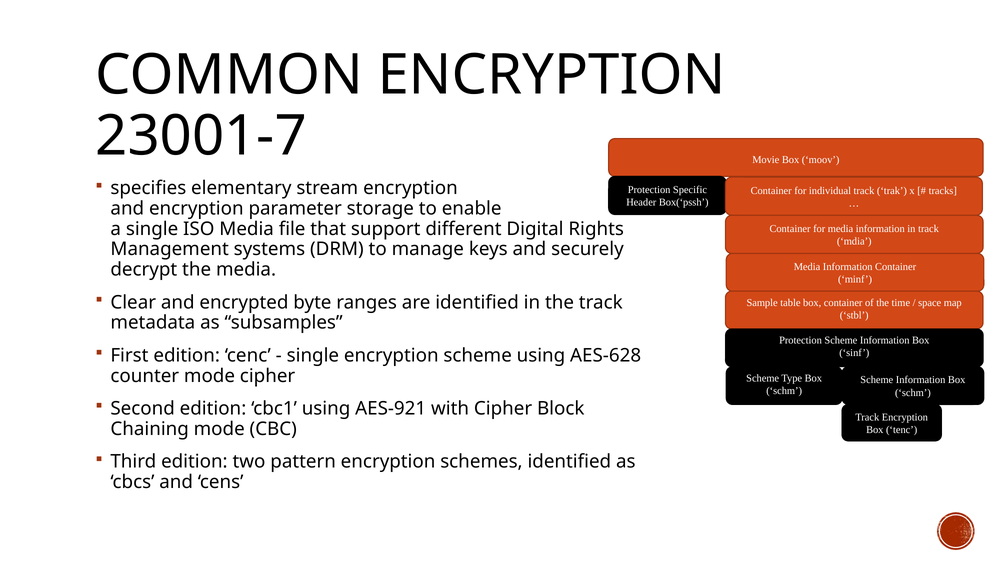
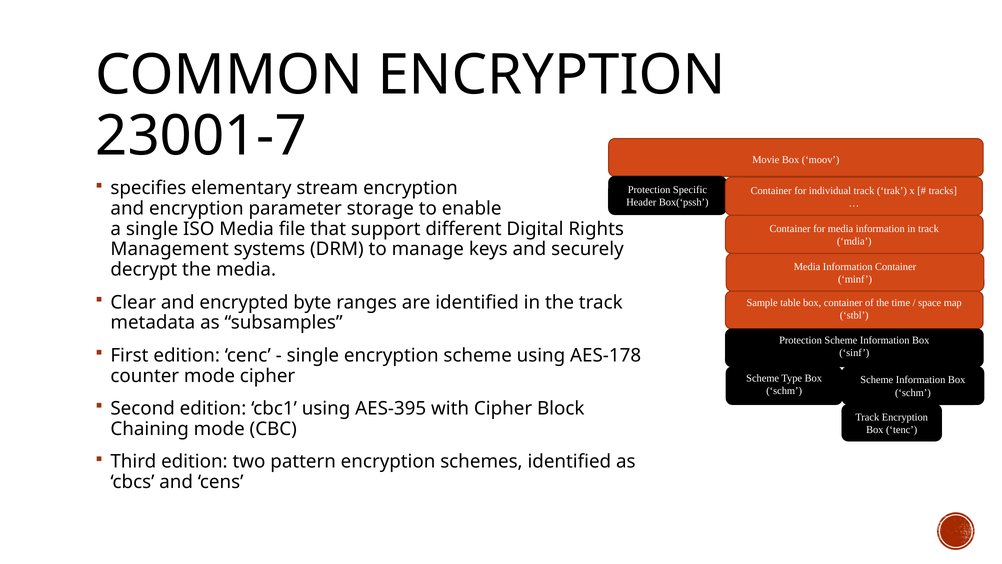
AES-628: AES-628 -> AES-178 (606, 355)
AES-921: AES-921 -> AES-395 (391, 408)
